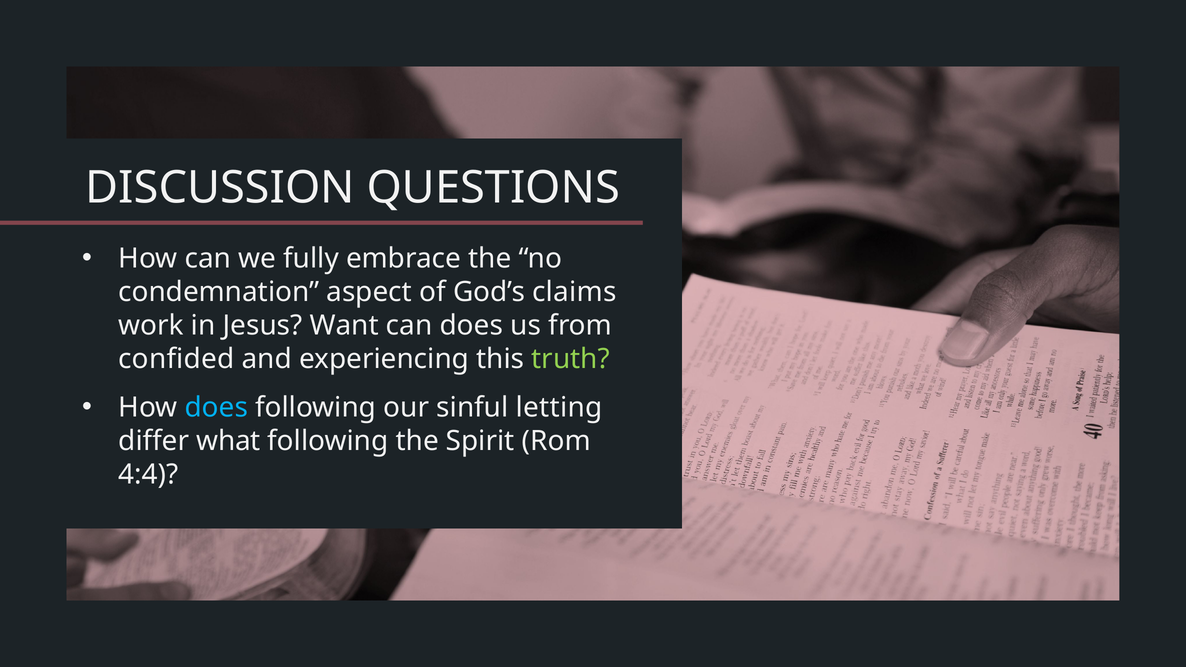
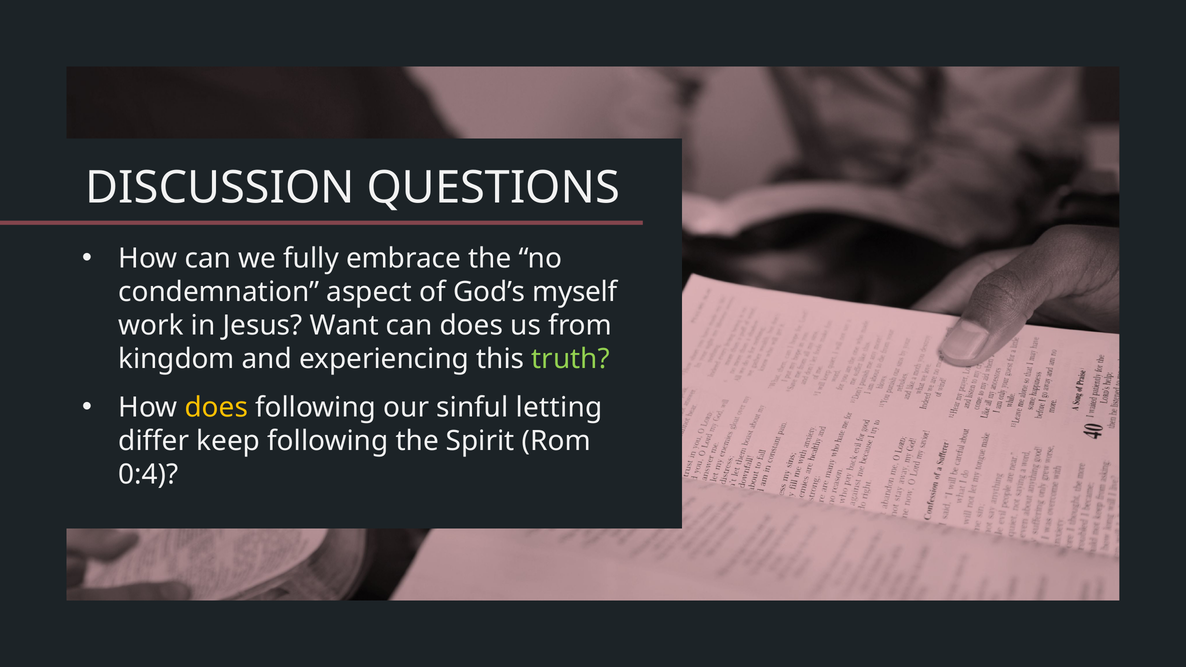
claims: claims -> myself (575, 292)
confided: confided -> kingdom (176, 359)
does colour: light blue -> yellow (216, 408)
what: what -> keep (228, 441)
4:4: 4:4 -> 0:4 (148, 475)
